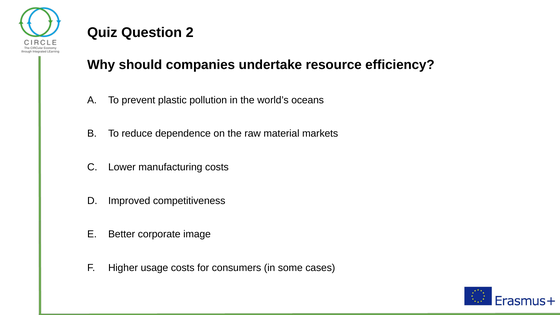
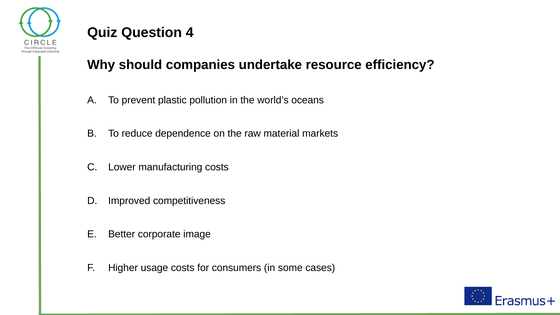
2: 2 -> 4 (190, 32)
